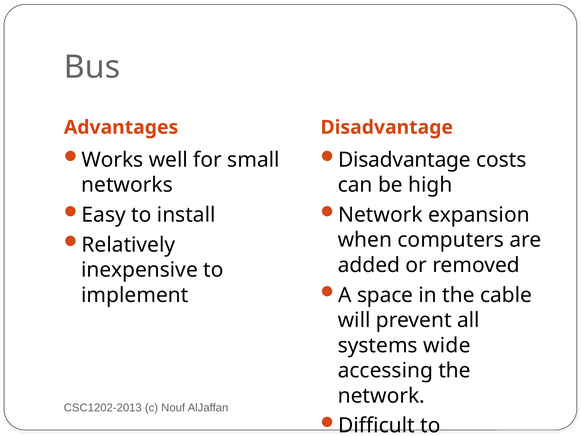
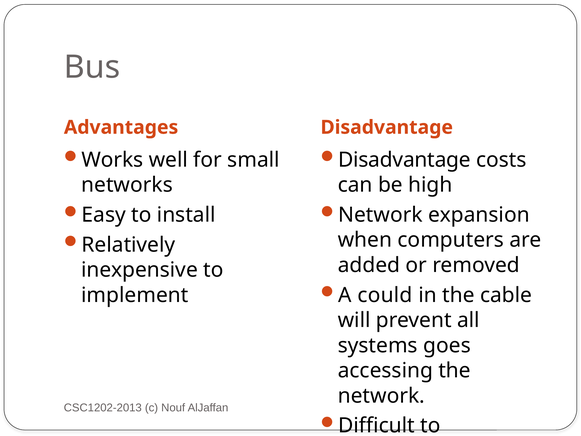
space: space -> could (385, 295)
wide: wide -> goes (447, 345)
